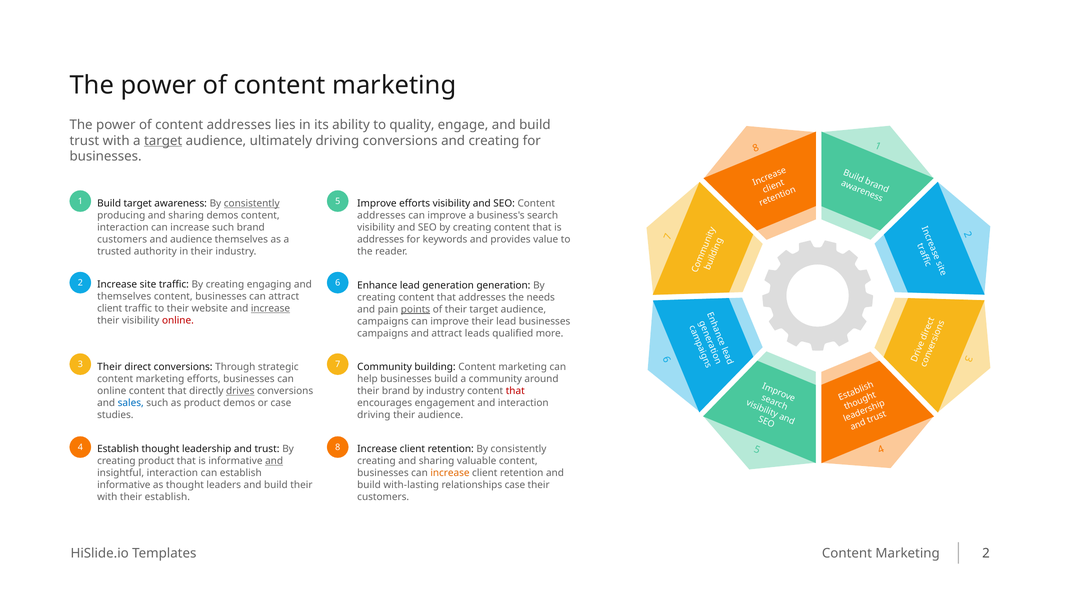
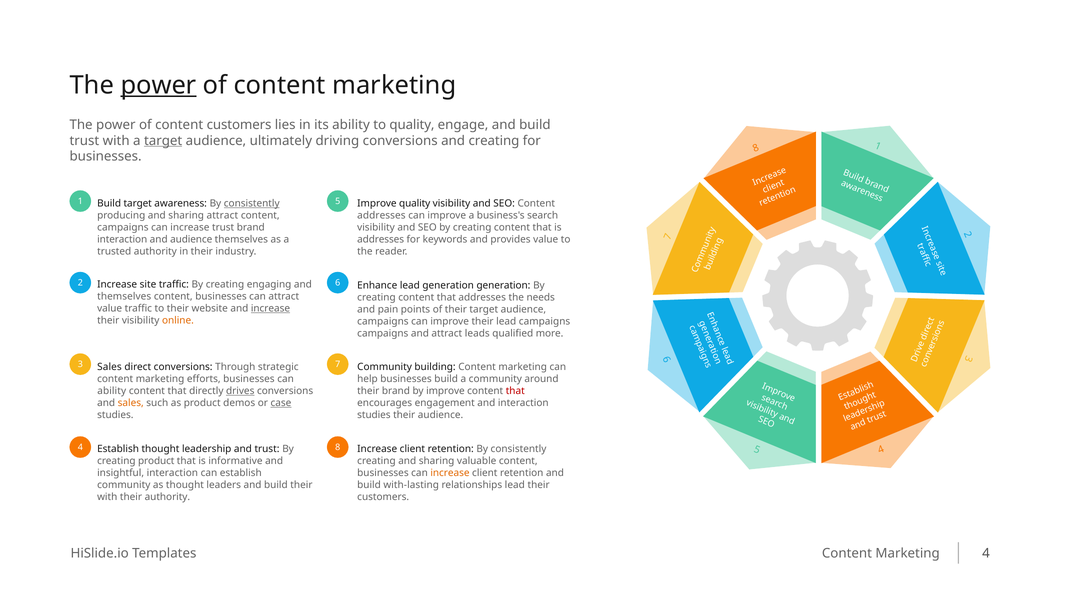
power underline: none -> present (159, 85)
of content addresses: addresses -> customers (239, 125)
Improve efforts: efforts -> quality (415, 204)
sharing demos: demos -> attract (222, 216)
interaction: interaction -> campaigns (123, 228)
increase such: such -> trust (223, 228)
customers: customers -> interaction (122, 240)
client: client -> value (110, 309)
points underline: present -> none (415, 310)
online colour: red -> orange (178, 321)
lead businesses: businesses -> campaigns (545, 322)
Their: Their -> Sales (109, 367)
online: online -> ability (112, 391)
by industry: industry -> improve (445, 391)
sales colour: blue -> orange (131, 403)
case underline: none -> present (281, 403)
driving: driving -> studies (374, 415)
and underline: present -> none (274, 461)
informative: informative -> community (124, 485)
relationships case: case -> lead (515, 485)
their establish: establish -> authority (167, 497)
2: 2 -> 4 (986, 554)
